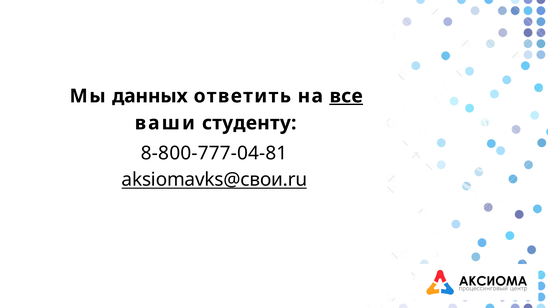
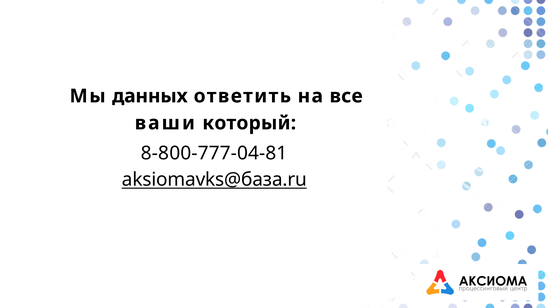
все underline: present -> none (346, 96)
студенту: студенту -> который (249, 123)
aksiomavks@свои.ru: aksiomavks@свои.ru -> aksiomavks@база.ru (214, 180)
